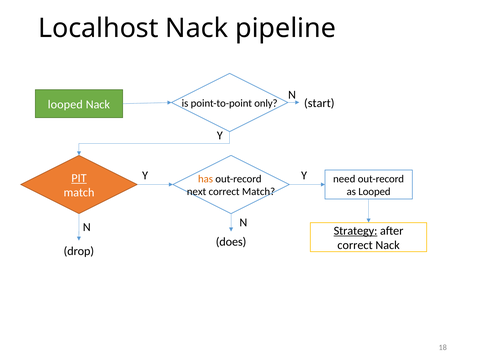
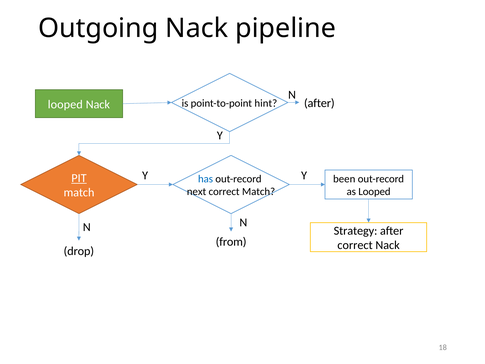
Localhost: Localhost -> Outgoing (98, 28)
start: start -> after (319, 103)
only: only -> hint (266, 103)
has colour: orange -> blue (206, 179)
need: need -> been (344, 179)
Strategy underline: present -> none (356, 231)
does: does -> from (231, 242)
